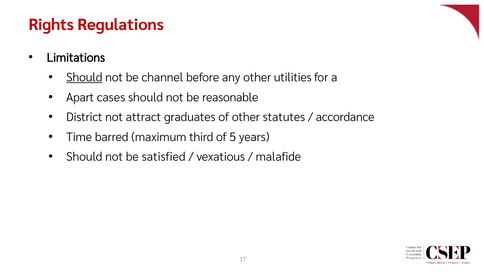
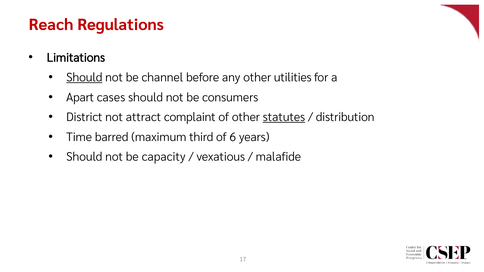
Rights: Rights -> Reach (51, 25)
reasonable: reasonable -> consumers (230, 97)
graduates: graduates -> complaint (190, 117)
statutes underline: none -> present (284, 117)
accordance: accordance -> distribution (345, 117)
5: 5 -> 6 (233, 137)
satisfied: satisfied -> capacity (164, 157)
